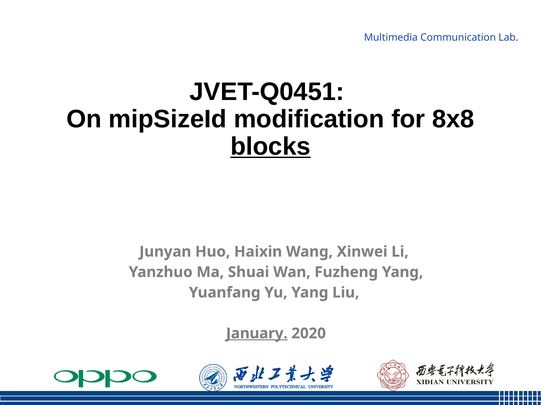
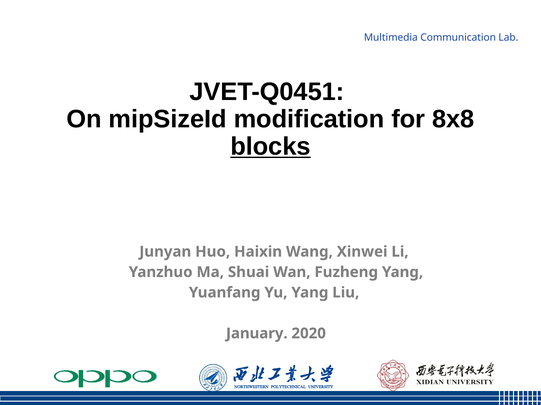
January underline: present -> none (257, 334)
